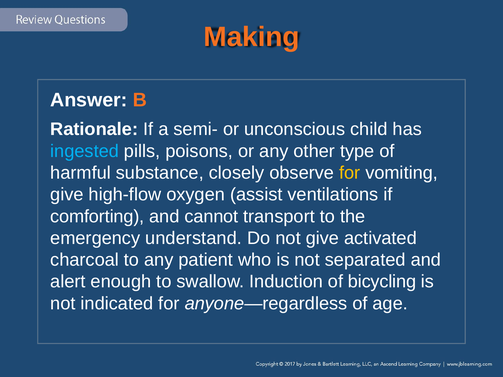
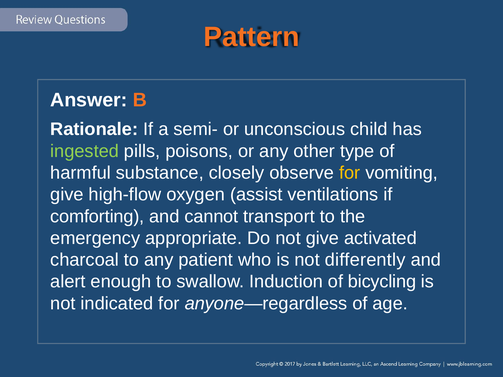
Making: Making -> Pattern (251, 37)
ingested colour: light blue -> light green (85, 151)
understand: understand -> appropriate (194, 238)
separated: separated -> differently (365, 260)
